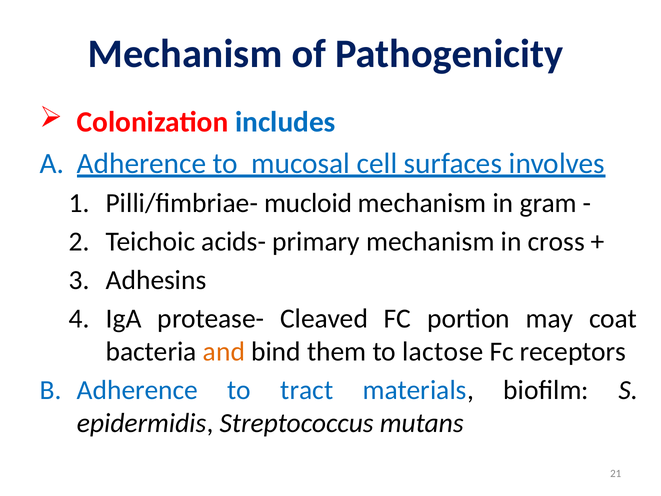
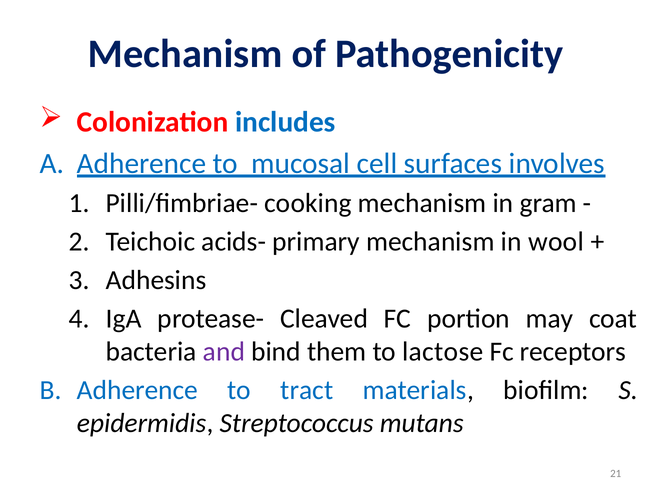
mucloid: mucloid -> cooking (308, 203)
cross: cross -> wool (556, 241)
and colour: orange -> purple (224, 352)
